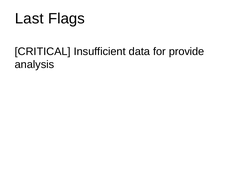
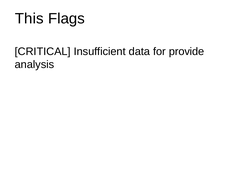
Last: Last -> This (29, 19)
